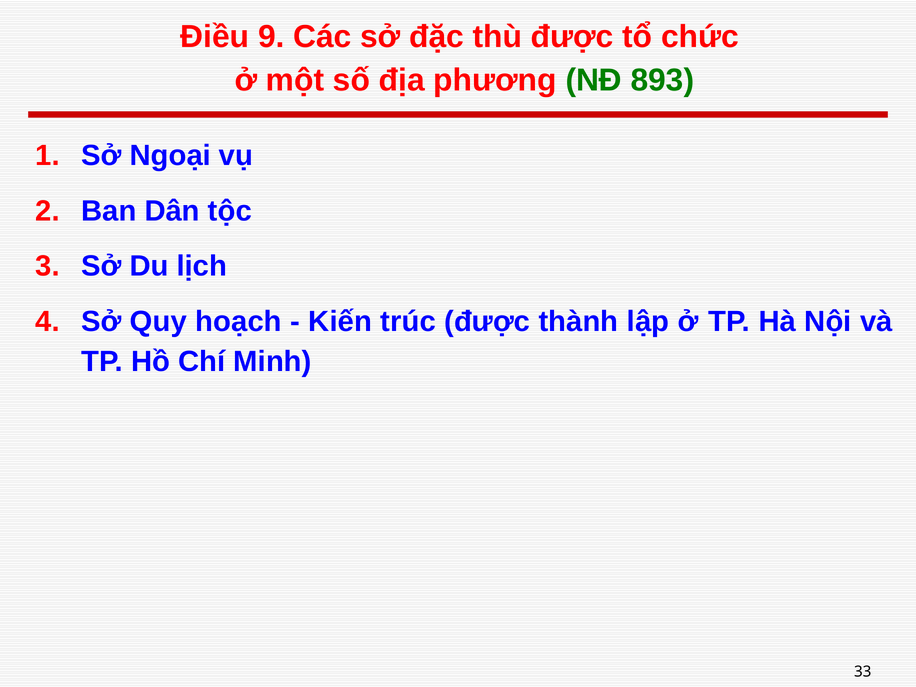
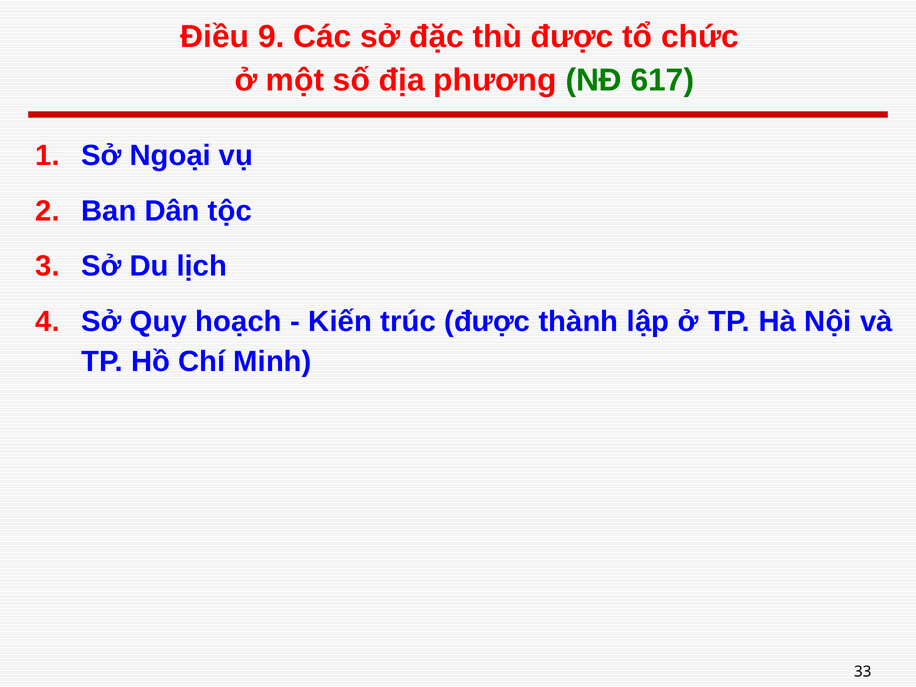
893: 893 -> 617 (662, 80)
